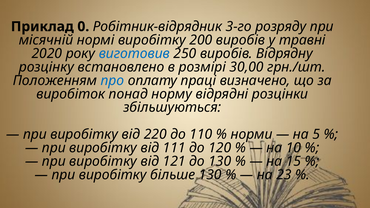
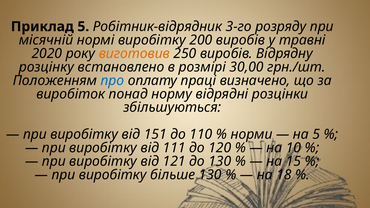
Приклад 0: 0 -> 5 (83, 27)
виготовив colour: blue -> orange (134, 54)
220: 220 -> 151 (155, 134)
23: 23 -> 18 (284, 175)
